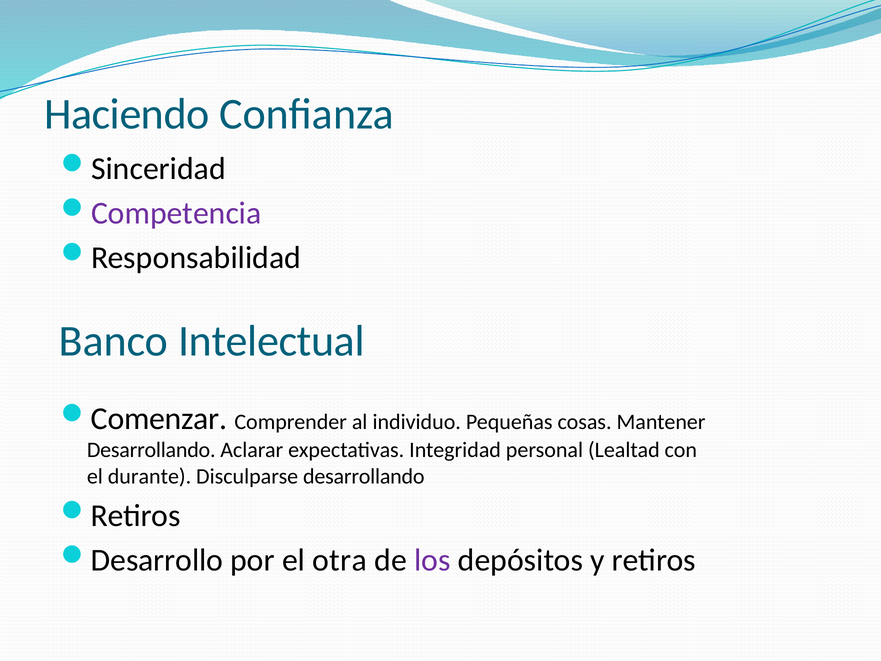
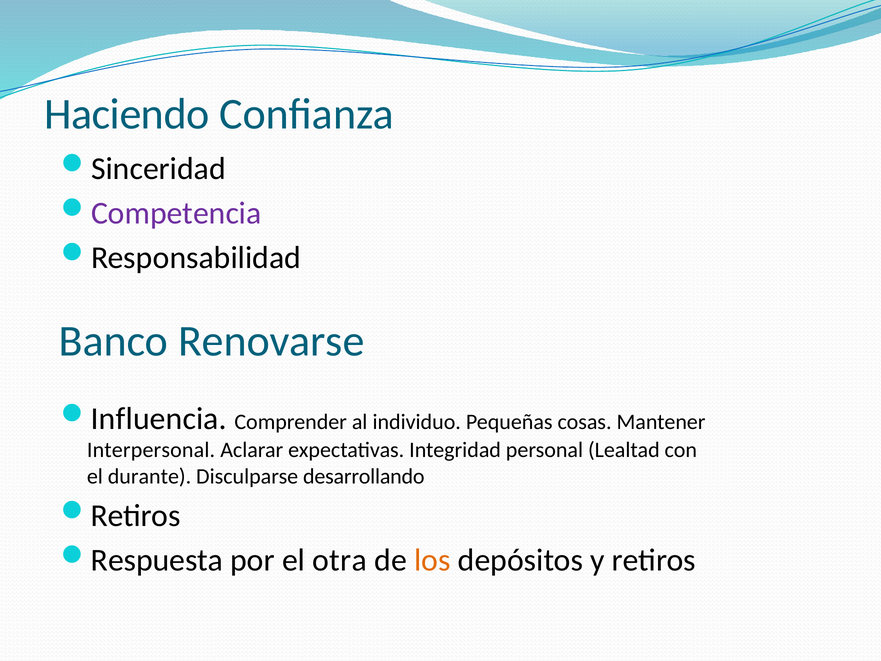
Intelectual: Intelectual -> Renovarse (271, 341)
Comenzar: Comenzar -> Influencia (159, 418)
Desarrollando: Desarrollando -> Interpersonal (151, 450)
Desarrollo: Desarrollo -> Respuesta (157, 560)
los colour: purple -> orange (432, 560)
